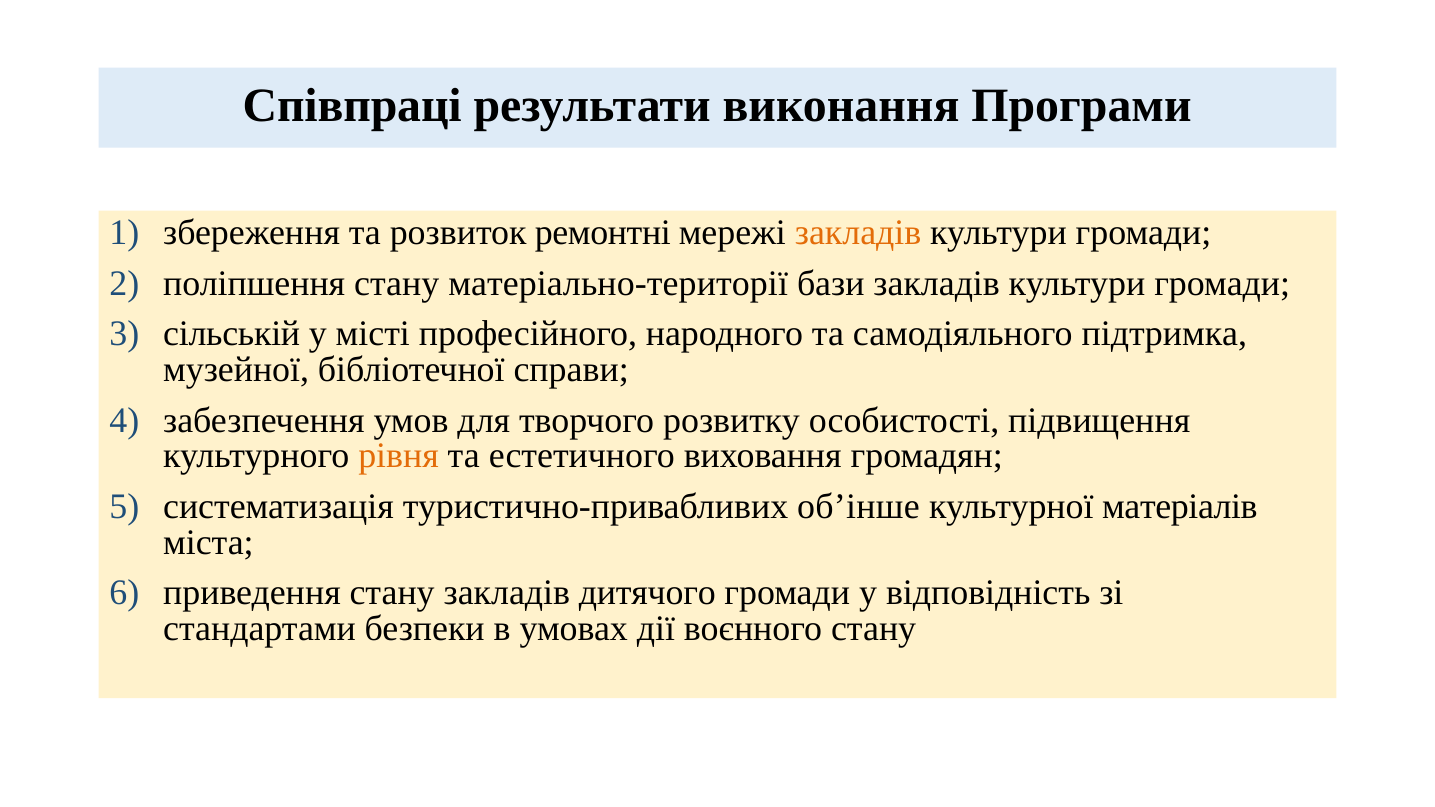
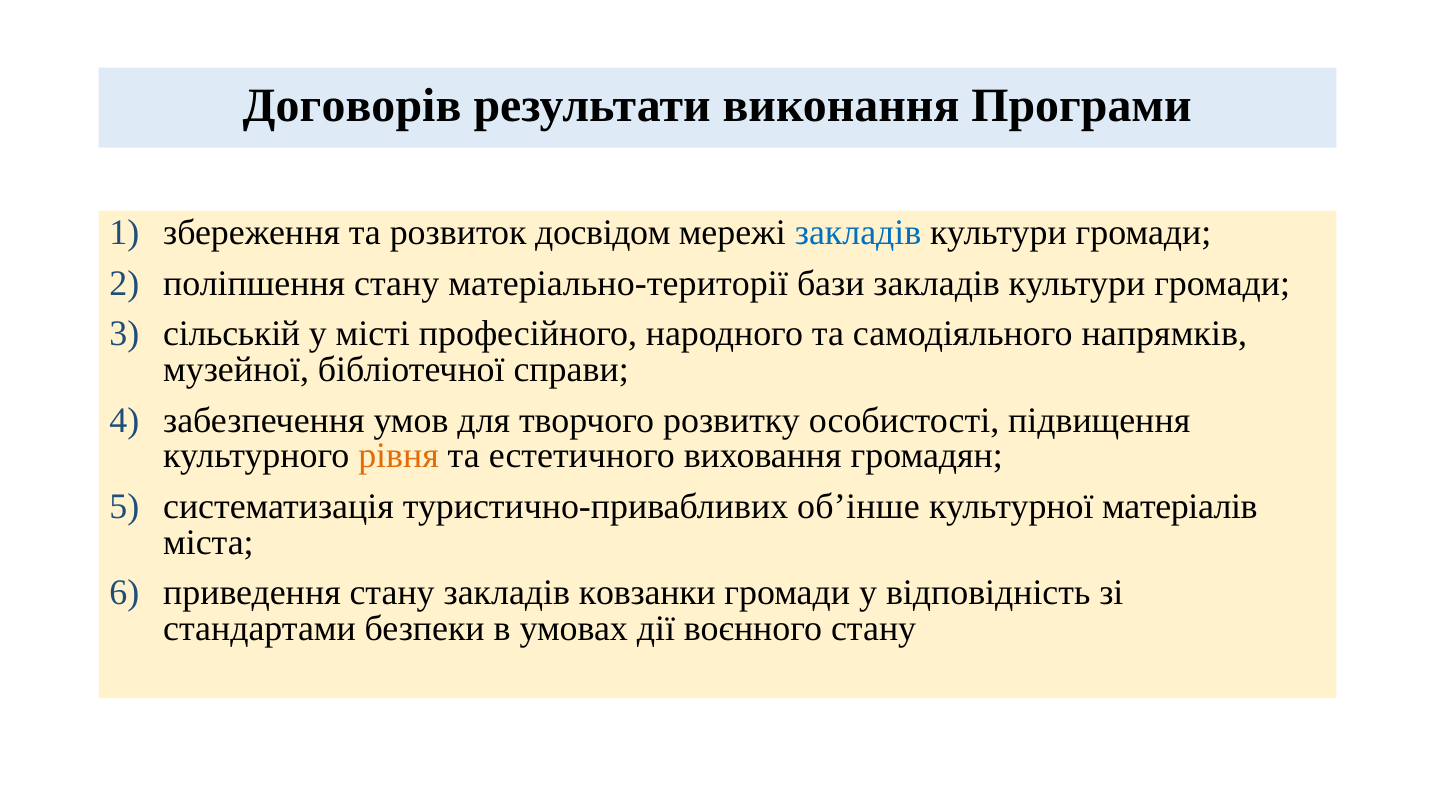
Співпраці: Співпраці -> Договорів (352, 106)
ремонтні: ремонтні -> досвідом (603, 233)
закладів colour: orange -> blue (858, 233)
підтримка: підтримка -> напрямків (1164, 334)
дитячого: дитячого -> ковзанки (647, 593)
